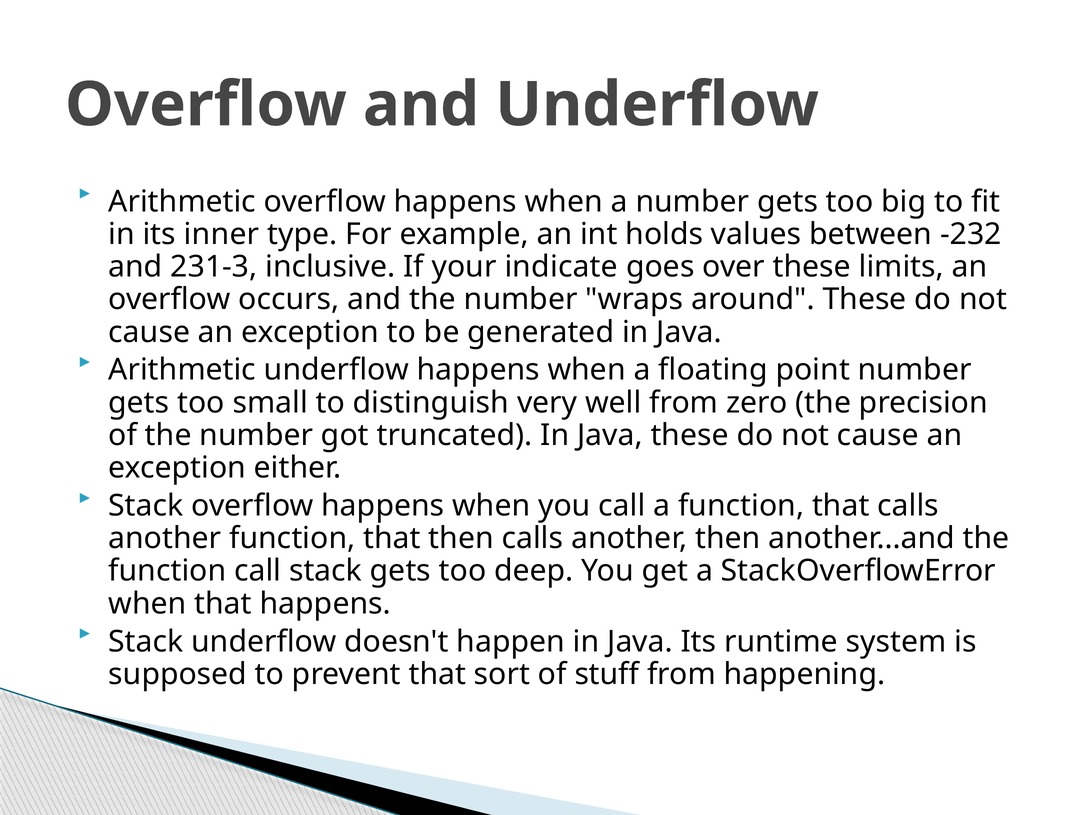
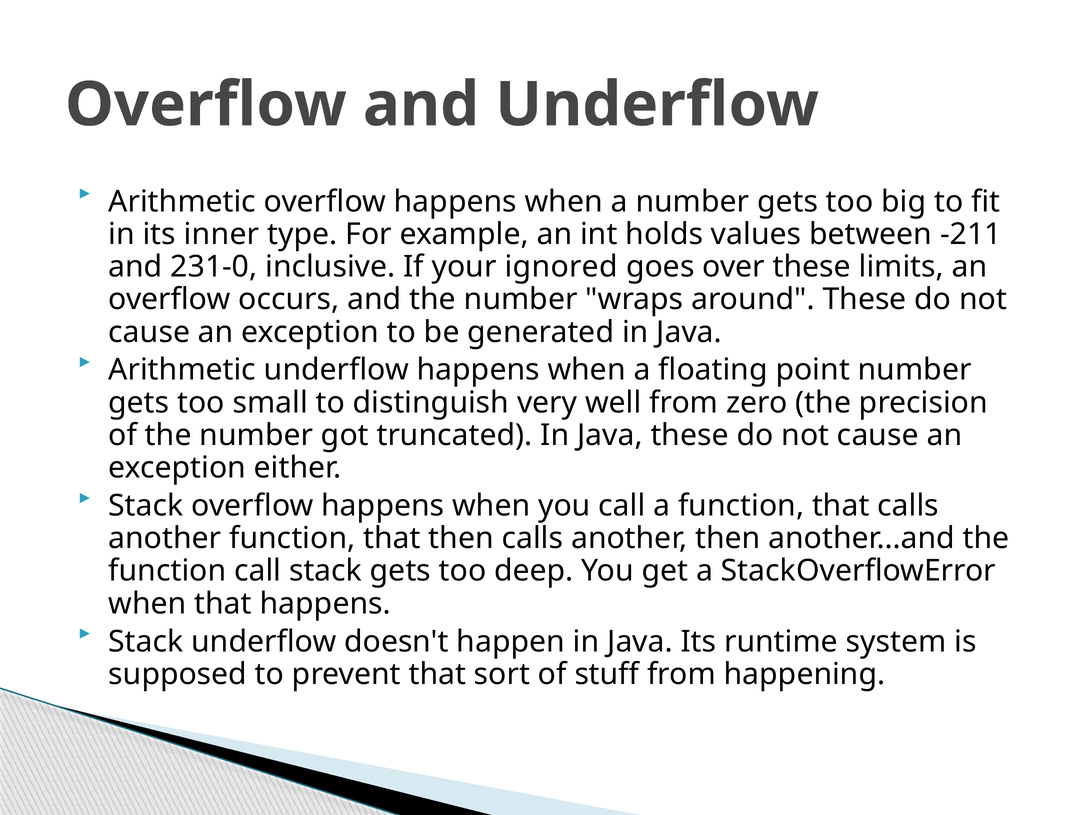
-232: -232 -> -211 (971, 234)
231-3: 231-3 -> 231-0 (214, 267)
indicate: indicate -> ignored (561, 267)
